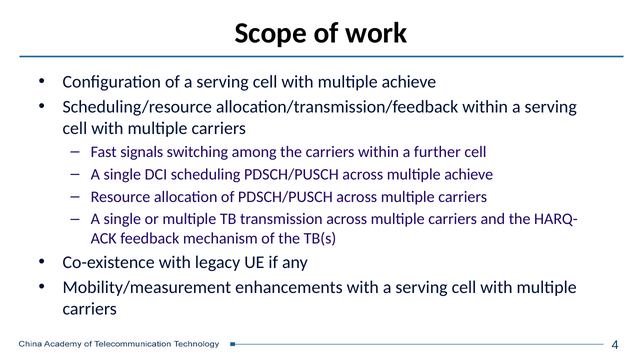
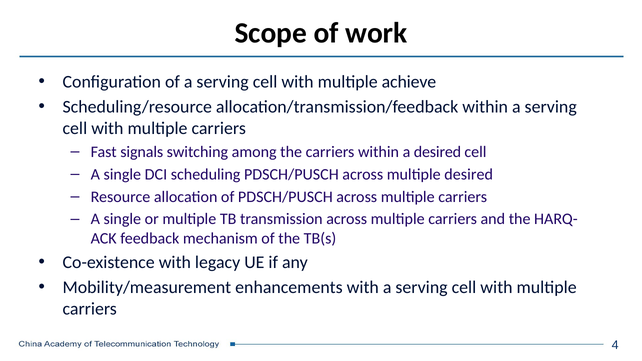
a further: further -> desired (437, 152)
across multiple achieve: achieve -> desired (469, 174)
